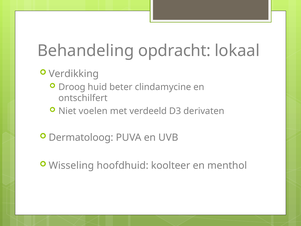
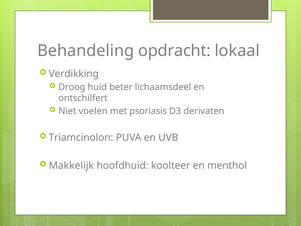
clindamycine: clindamycine -> lichaamsdeel (163, 87)
verdeeld: verdeeld -> psoriasis (148, 111)
Dermatoloog: Dermatoloog -> Triamcinolon (81, 137)
Wisseling: Wisseling -> Makkelijk (71, 165)
